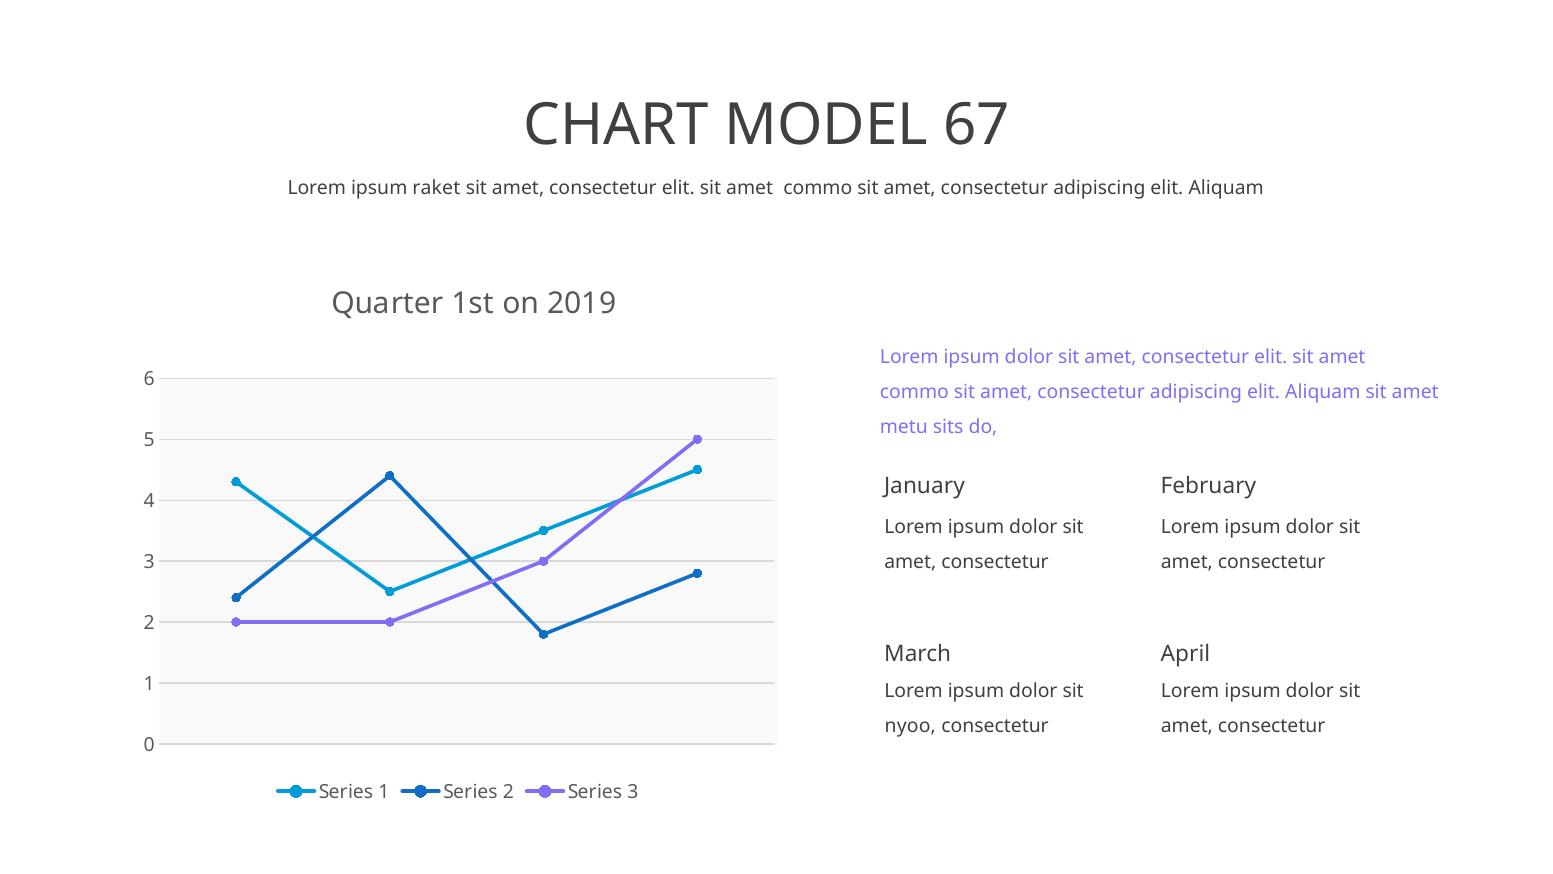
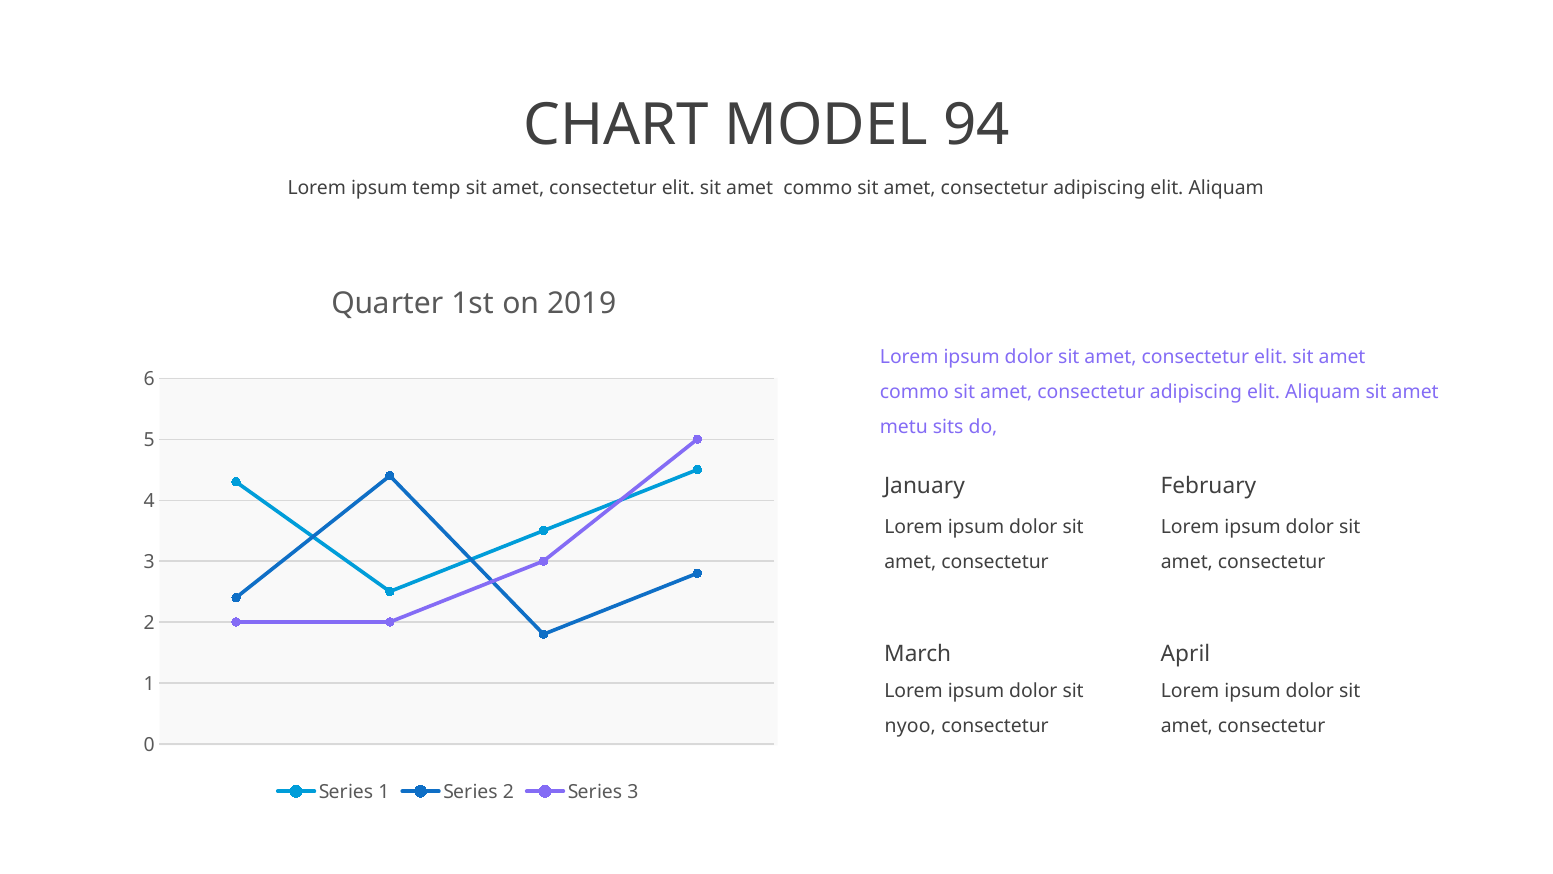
67: 67 -> 94 (976, 126)
raket: raket -> temp (436, 188)
